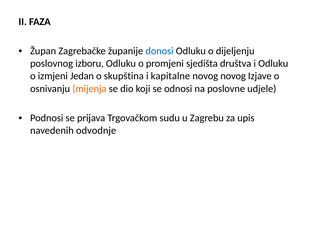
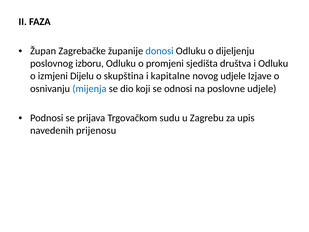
Jedan: Jedan -> Dijelu (82, 76)
novog novog: novog -> udjele (233, 76)
mijenja colour: orange -> blue (89, 89)
odvodnje: odvodnje -> prijenosu (96, 130)
